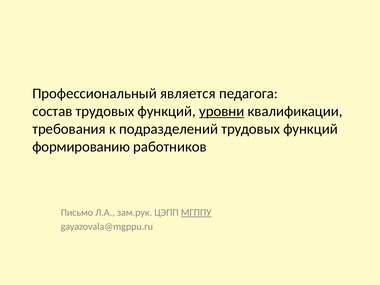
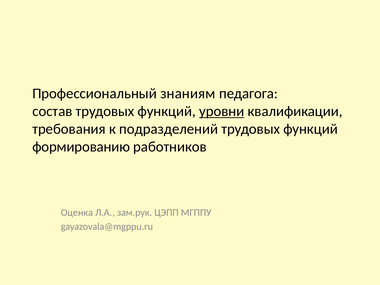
является: является -> знаниям (188, 93)
Письмо: Письмо -> Оценка (77, 213)
МГППУ underline: present -> none (196, 213)
